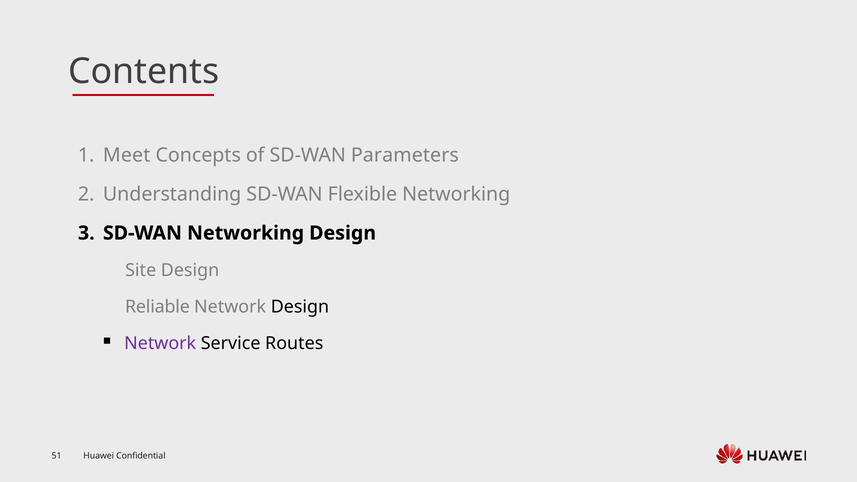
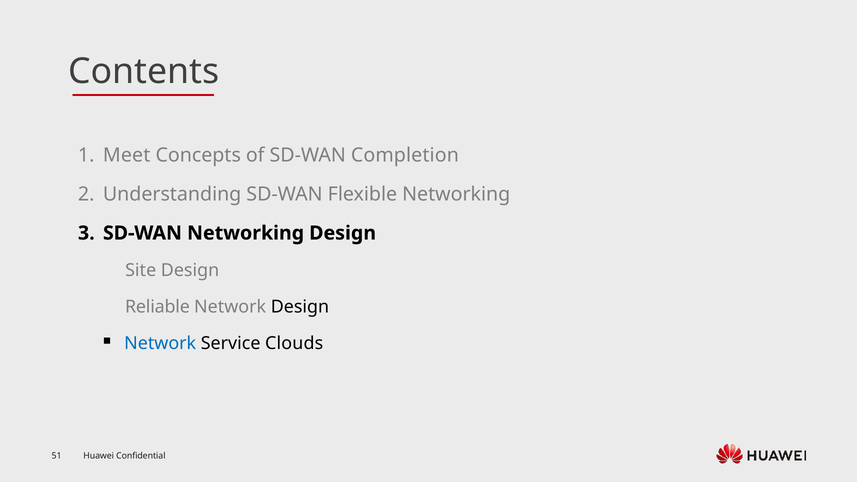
Parameters: Parameters -> Completion (405, 155)
Network colour: purple -> blue (160, 343)
Routes: Routes -> Clouds (294, 343)
